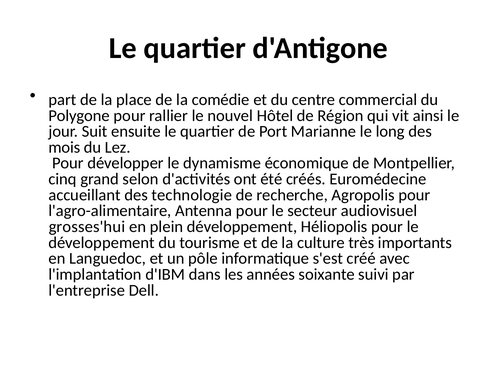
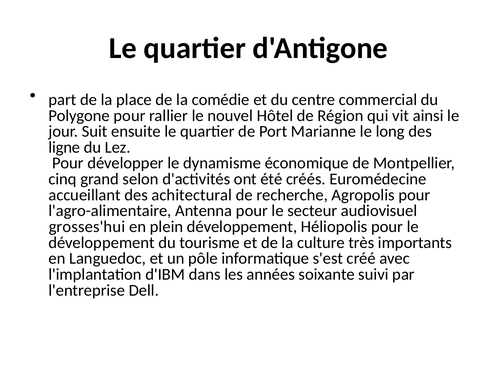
mois: mois -> ligne (64, 148)
technologie: technologie -> achitectural (192, 195)
